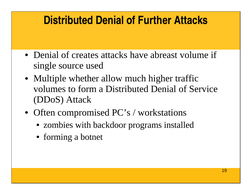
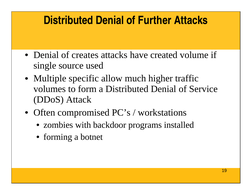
abreast: abreast -> created (164, 55)
whether: whether -> specific (84, 78)
